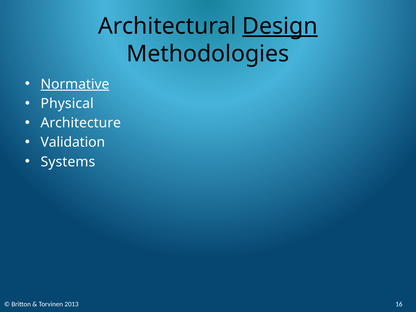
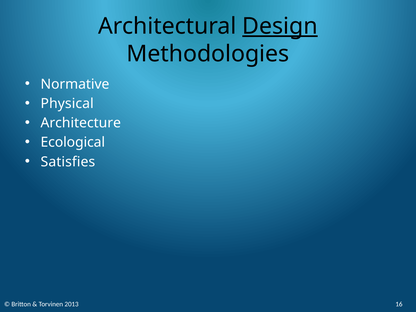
Normative underline: present -> none (75, 84)
Validation: Validation -> Ecological (73, 142)
Systems: Systems -> Satisfies (68, 162)
